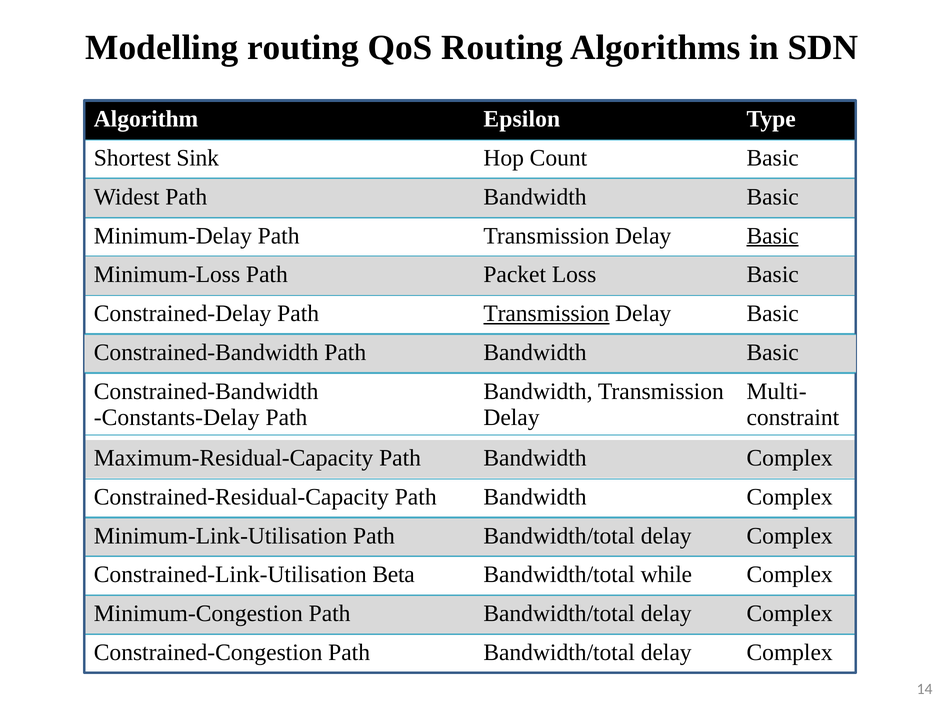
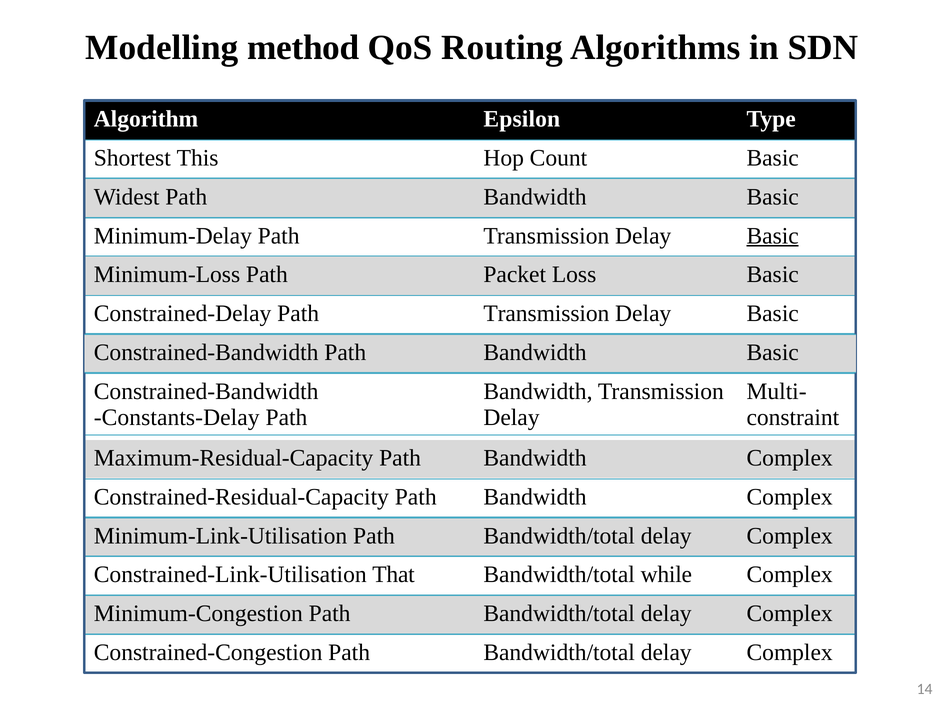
Modelling routing: routing -> method (303, 48)
Sink: Sink -> This (198, 158)
Transmission underline: present -> none (546, 313)
Beta: Beta -> That (394, 574)
